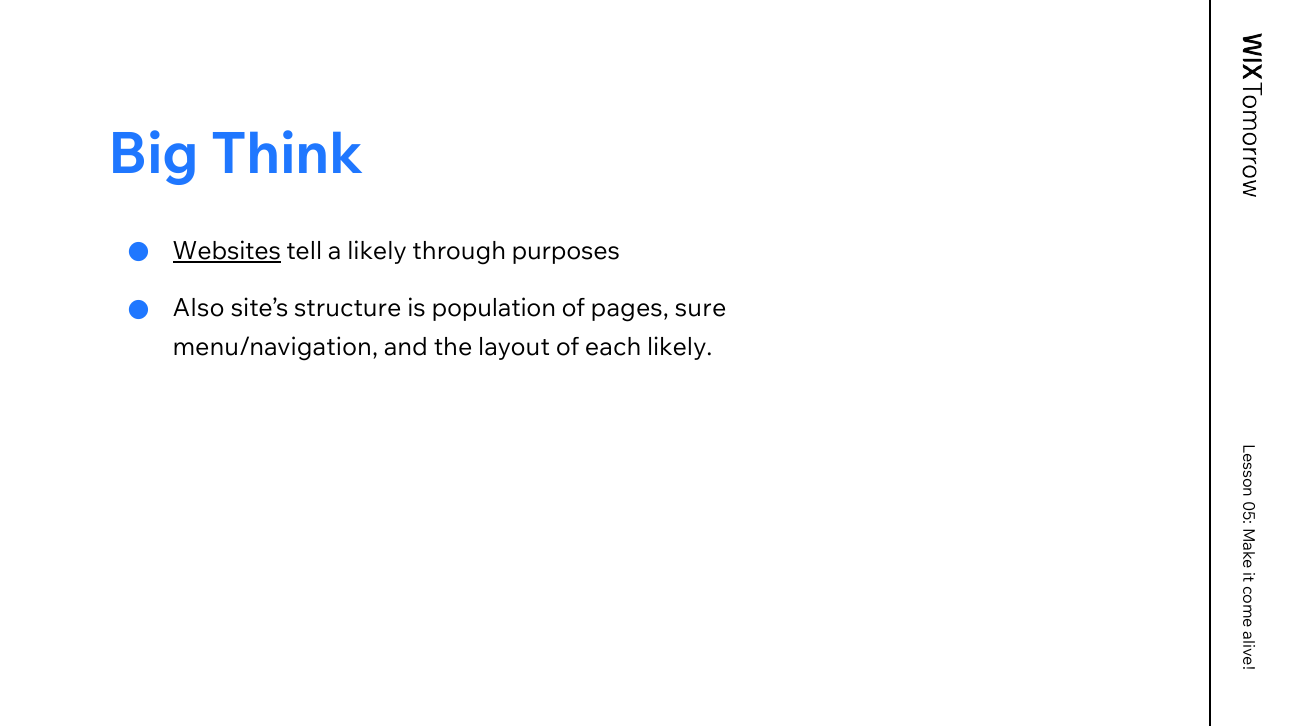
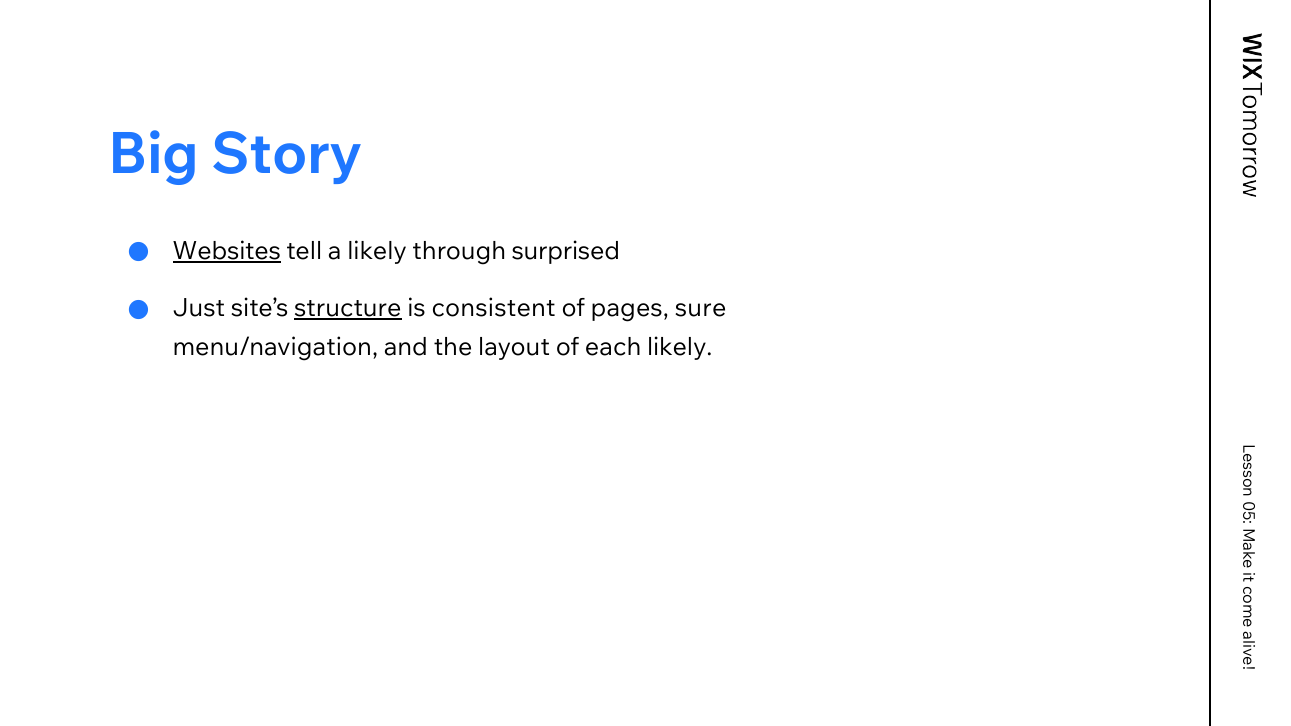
Think: Think -> Story (287, 155)
purposes: purposes -> surprised (566, 251)
Also: Also -> Just (199, 308)
structure underline: none -> present (348, 308)
population: population -> consistent (494, 308)
